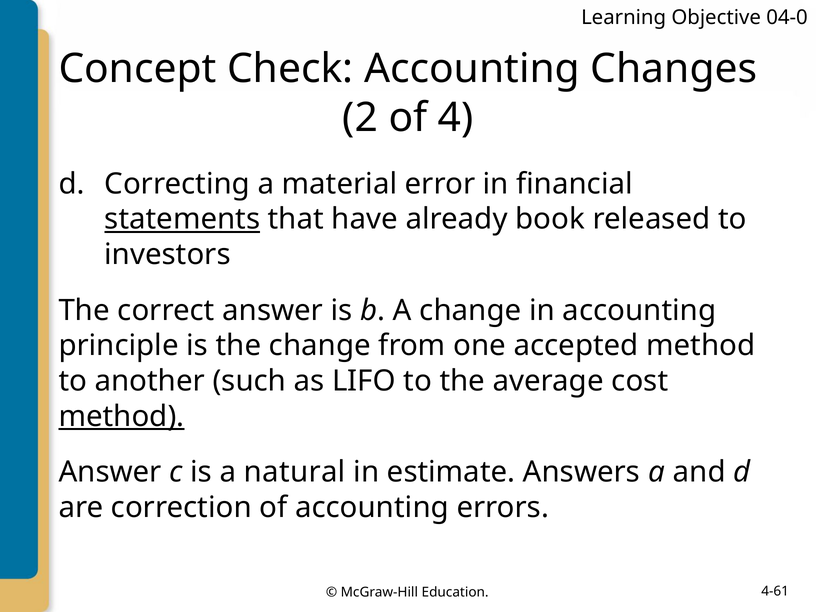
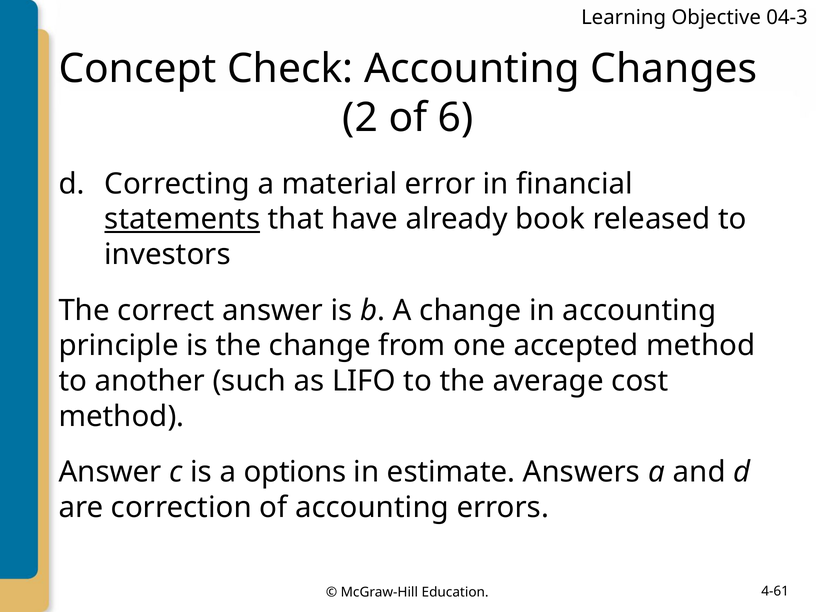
04-0: 04-0 -> 04-3 (787, 17)
4: 4 -> 6 (456, 118)
method underline: present -> none (121, 416)
natural: natural -> options (295, 472)
